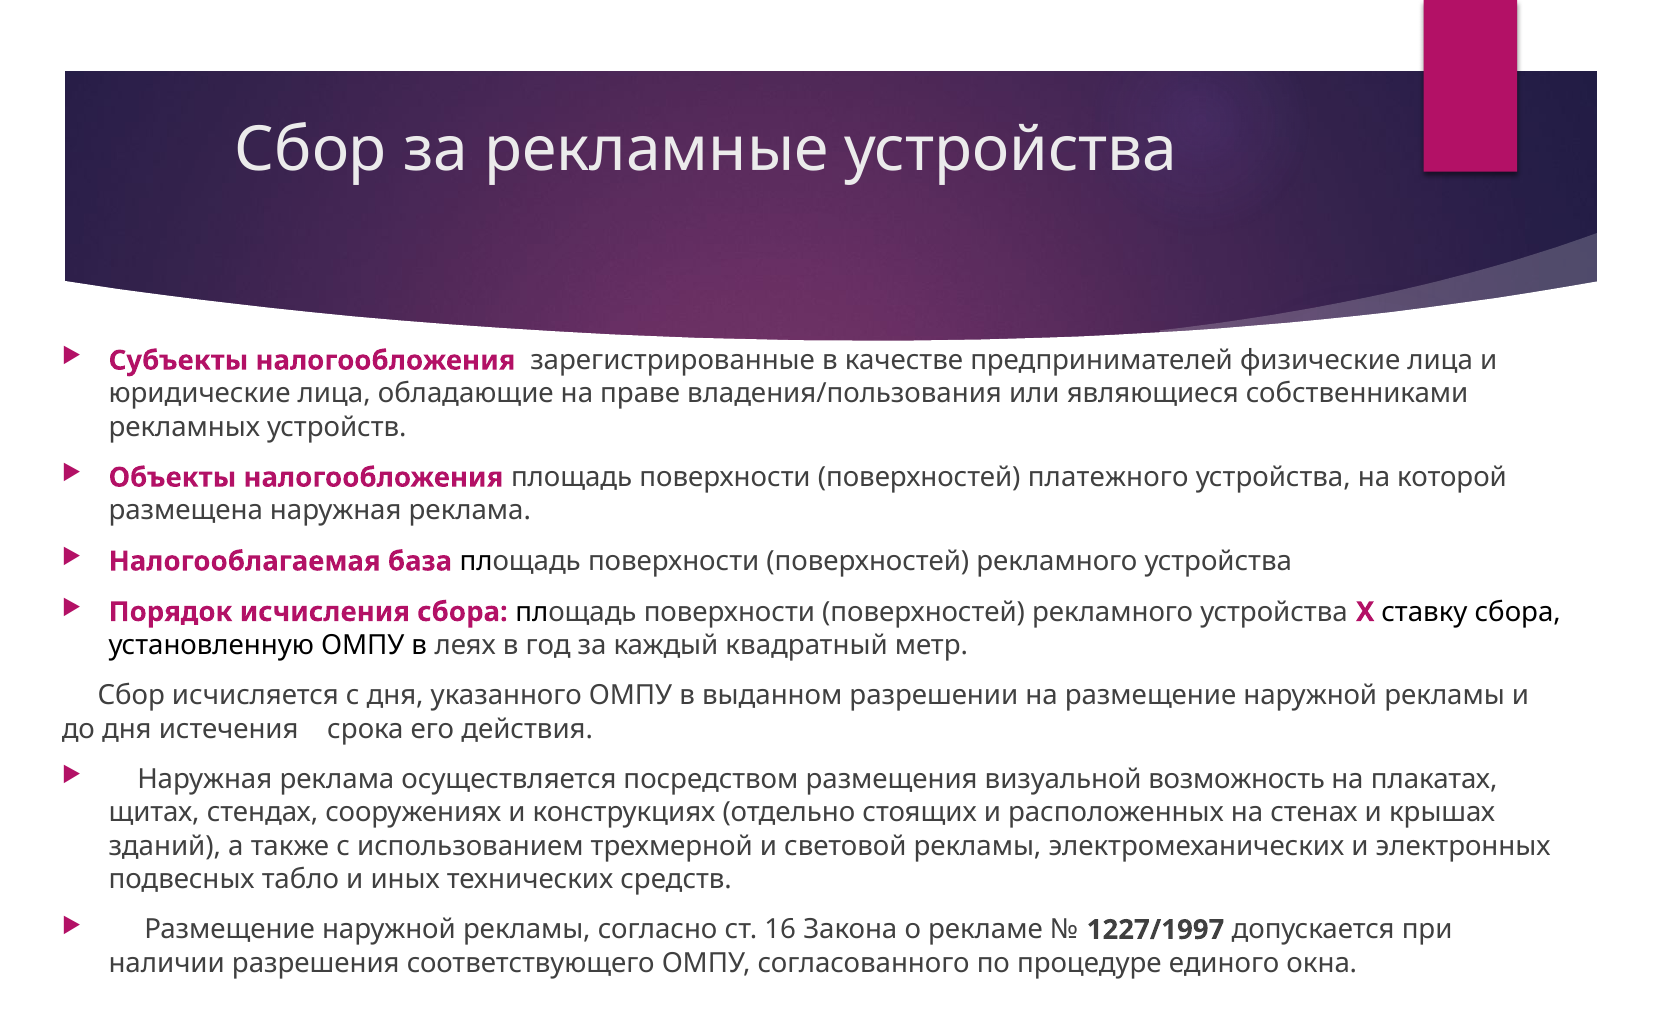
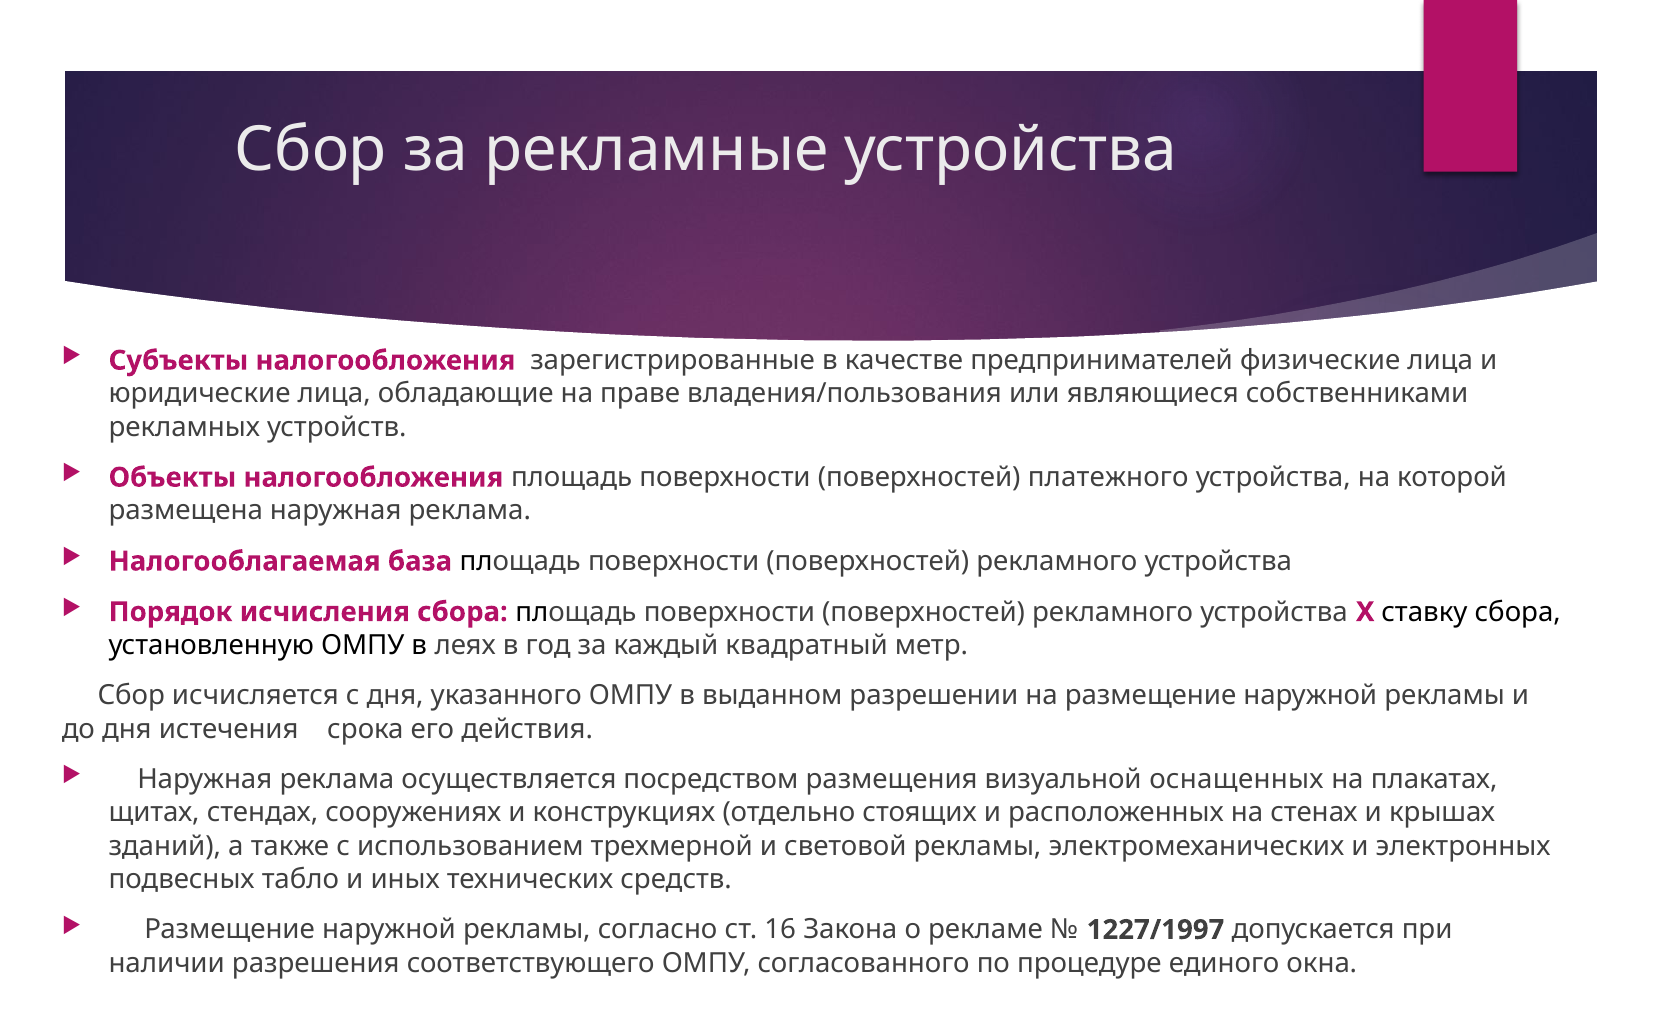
возможность: возможность -> оснащенных (1236, 780)
